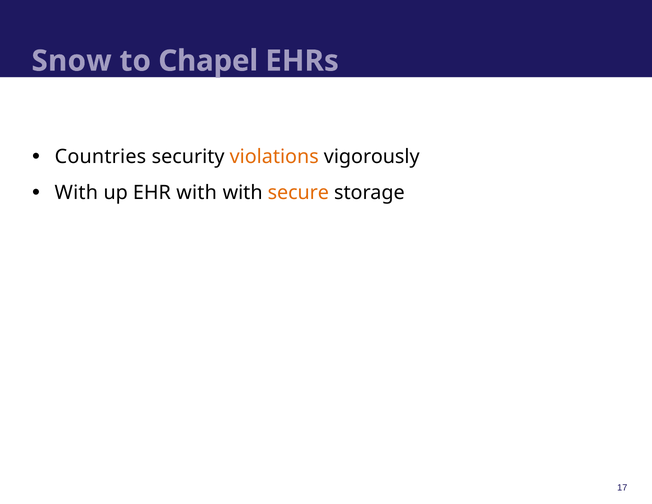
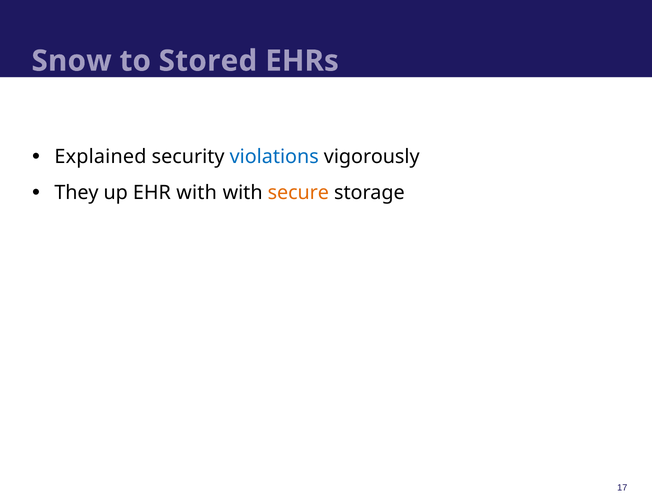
Chapel: Chapel -> Stored (208, 61)
Countries: Countries -> Explained (100, 157)
violations colour: orange -> blue (274, 157)
With: With -> They (76, 193)
